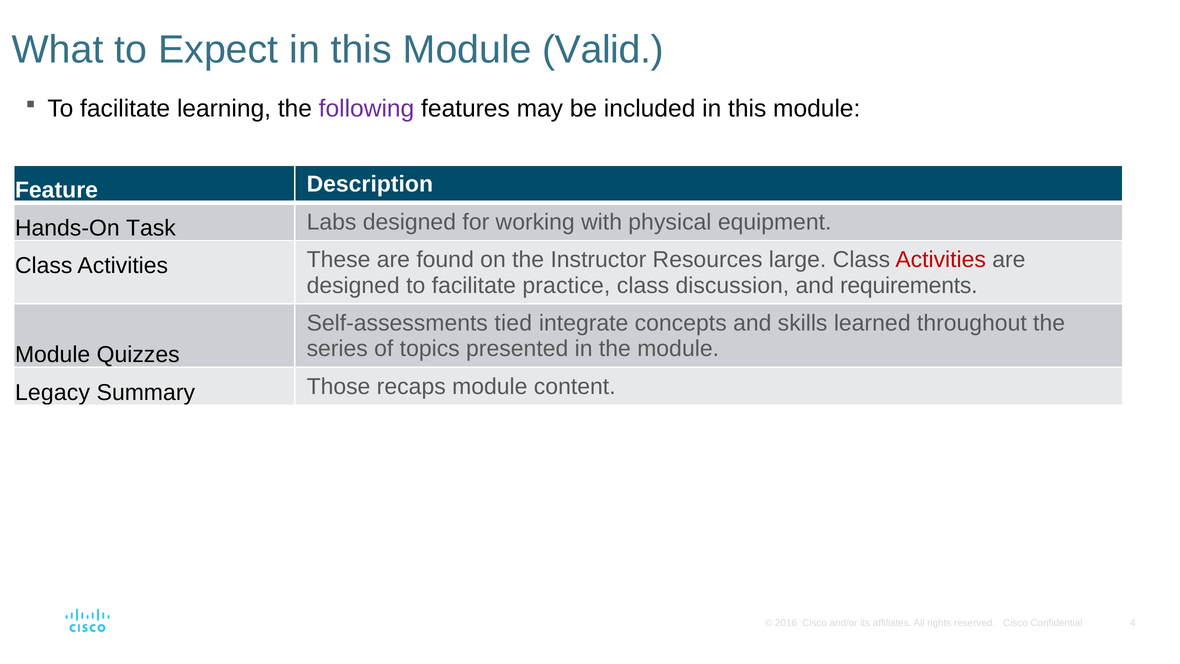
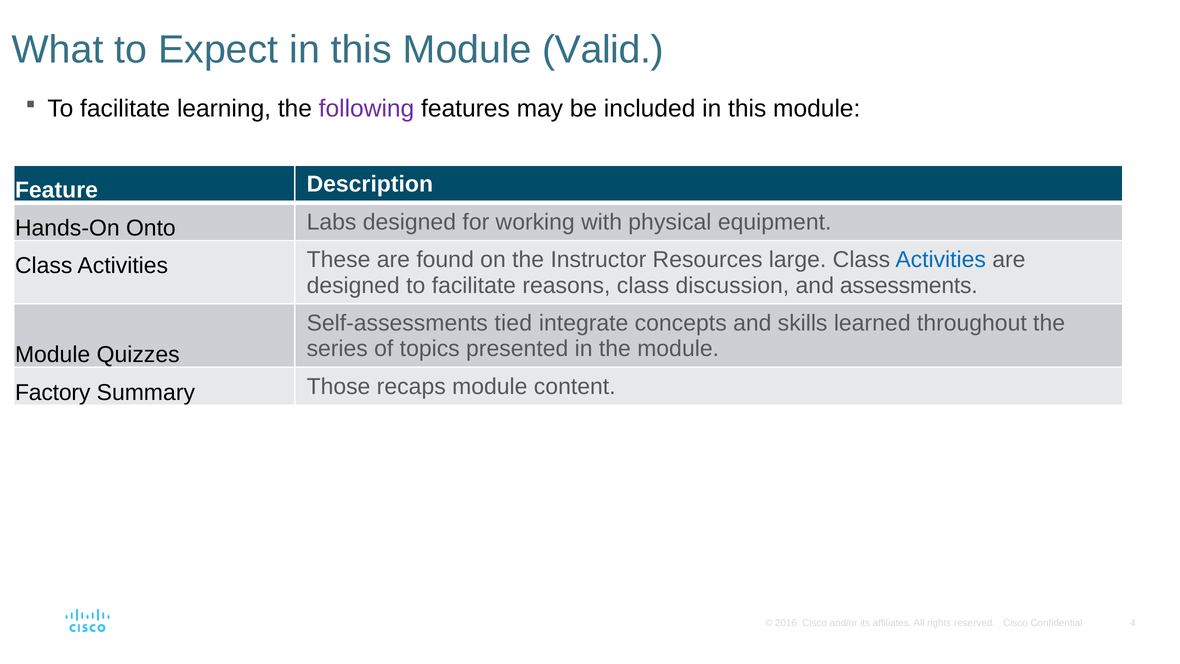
Task: Task -> Onto (151, 228)
Activities colour: red -> blue (941, 260)
practice: practice -> reasons (566, 285)
requirements: requirements -> assessments (909, 285)
Legacy: Legacy -> Factory (53, 392)
